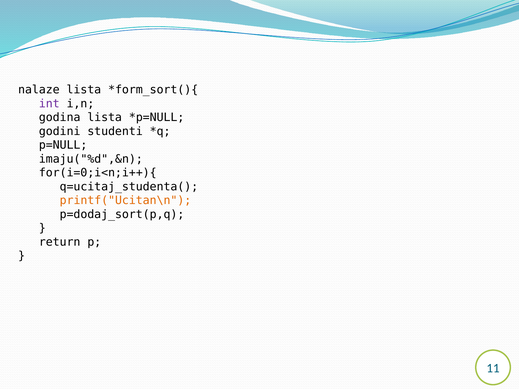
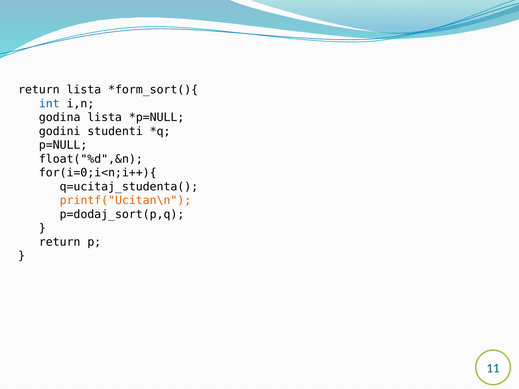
nalaze: nalaze -> return (39, 90)
int colour: purple -> blue (49, 104)
imaju("%d",&n: imaju("%d",&n -> float("%d",&n (91, 159)
